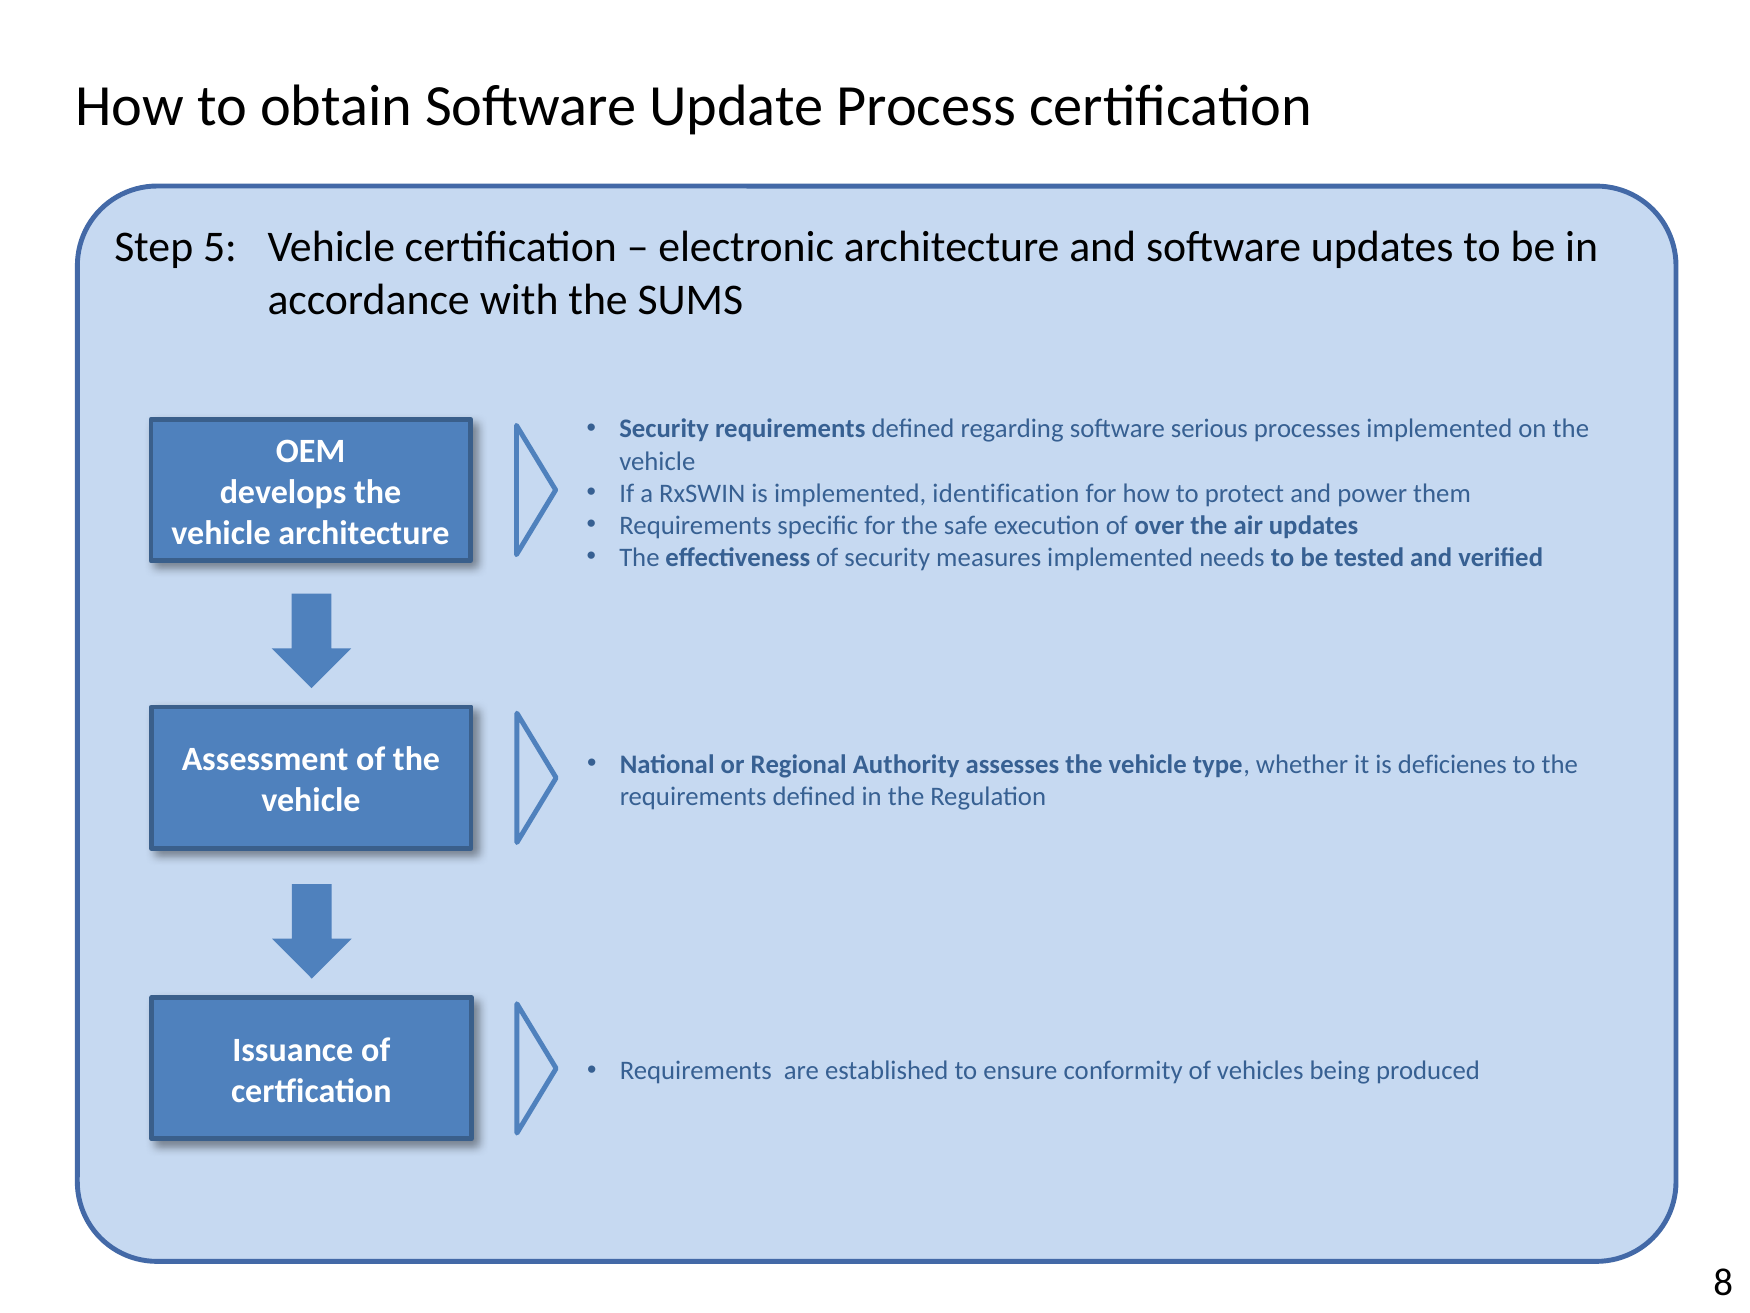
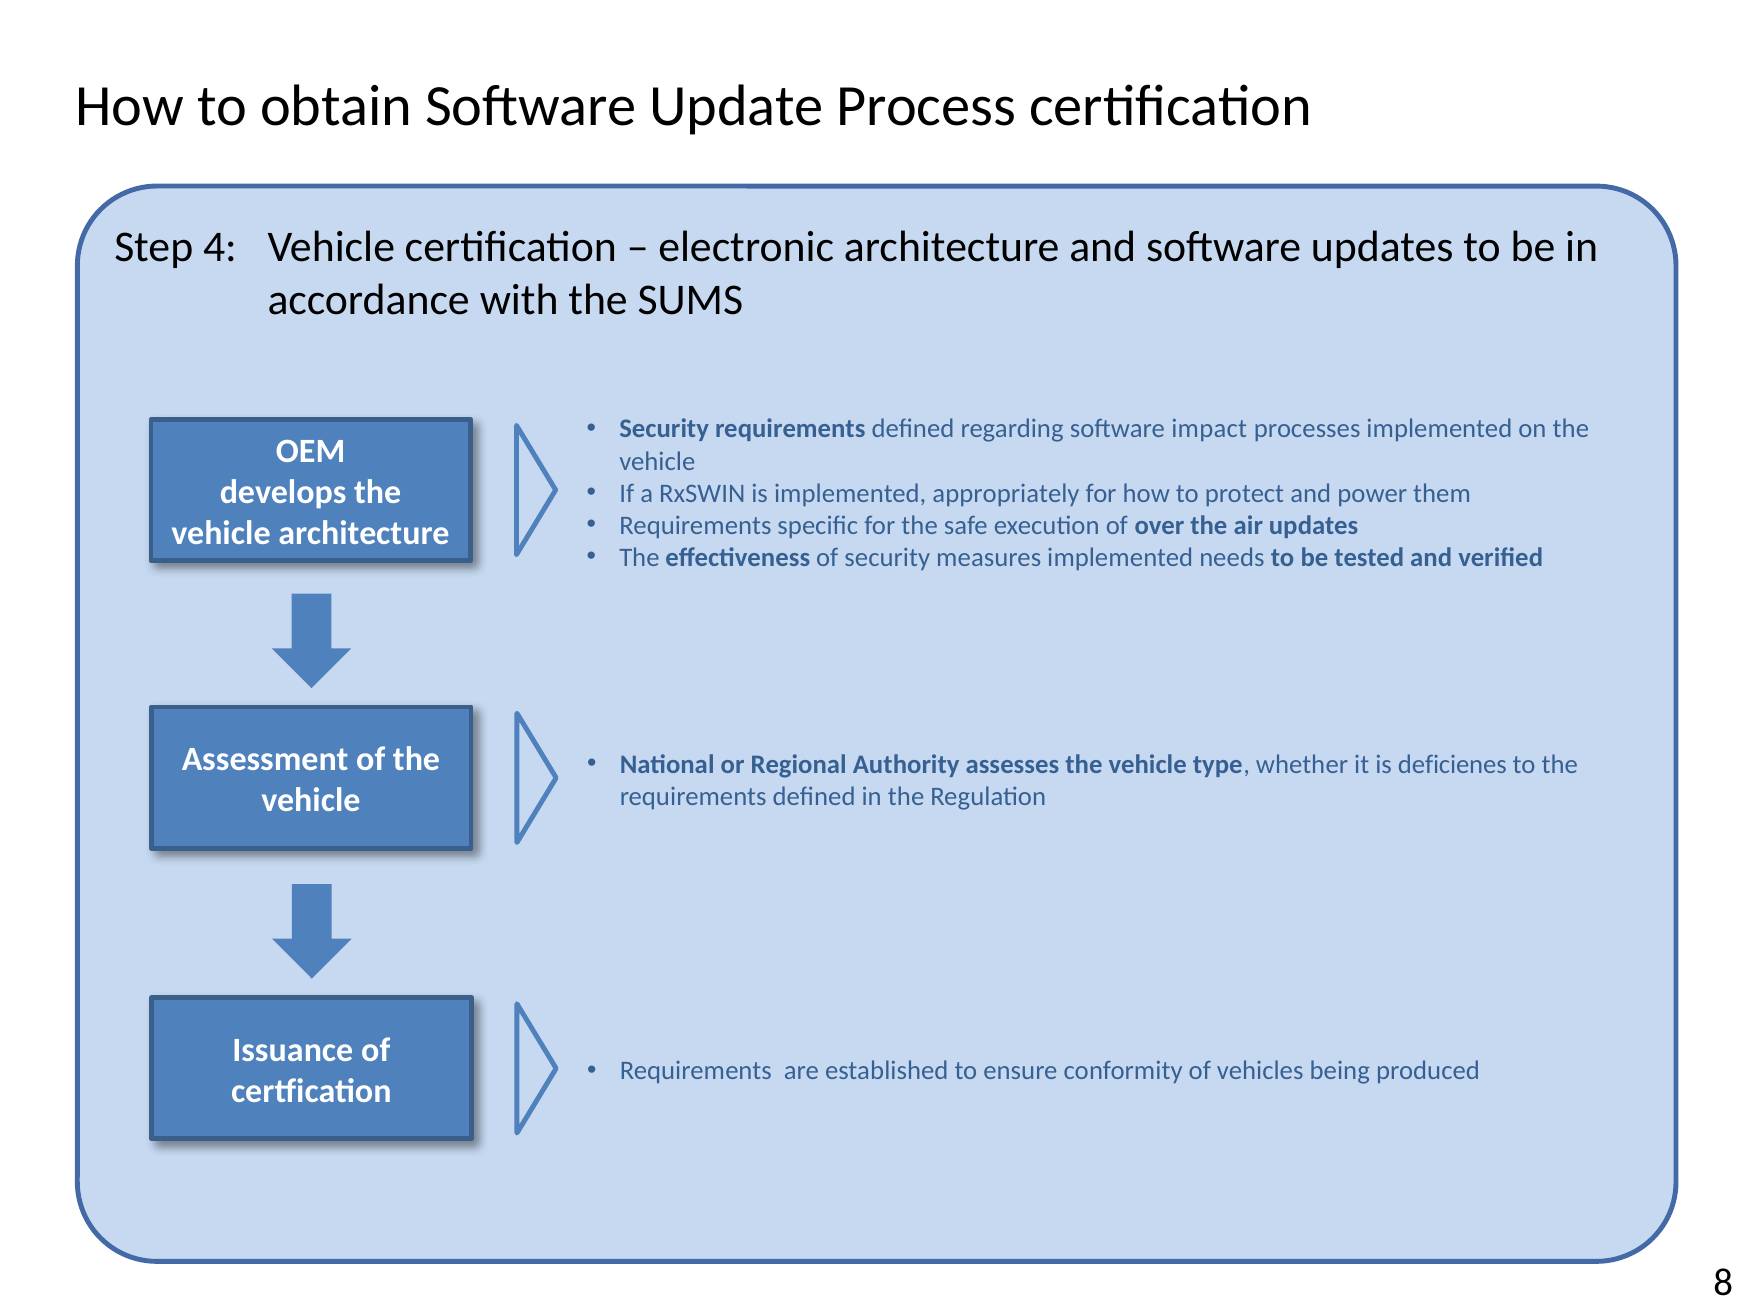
5: 5 -> 4 (220, 247)
serious: serious -> impact (1209, 429)
identification: identification -> appropriately (1006, 493)
